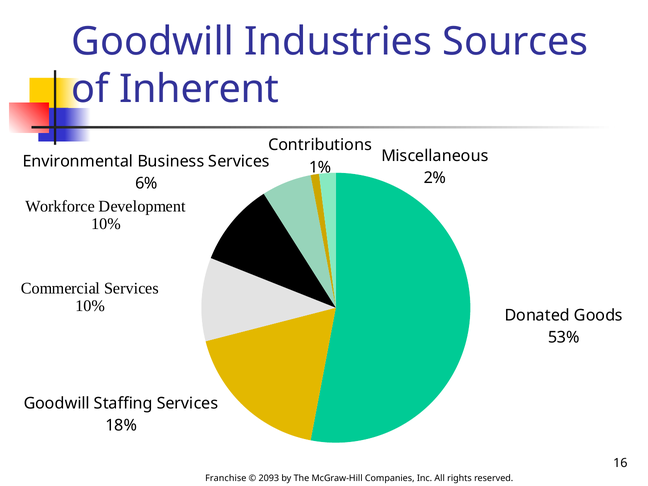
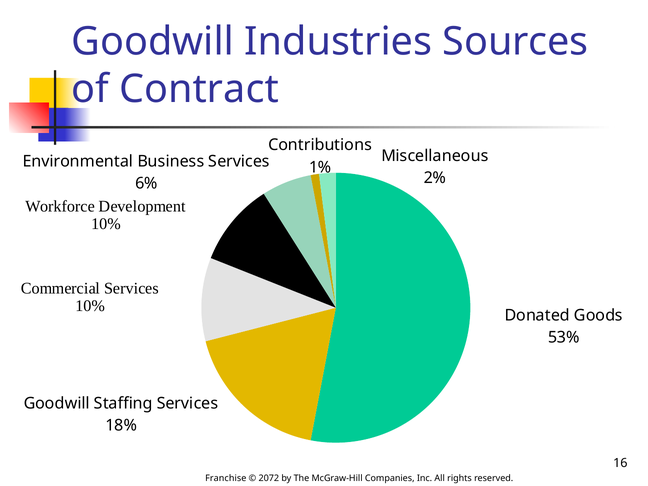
Inherent: Inherent -> Contract (199, 89)
2093: 2093 -> 2072 (269, 478)
